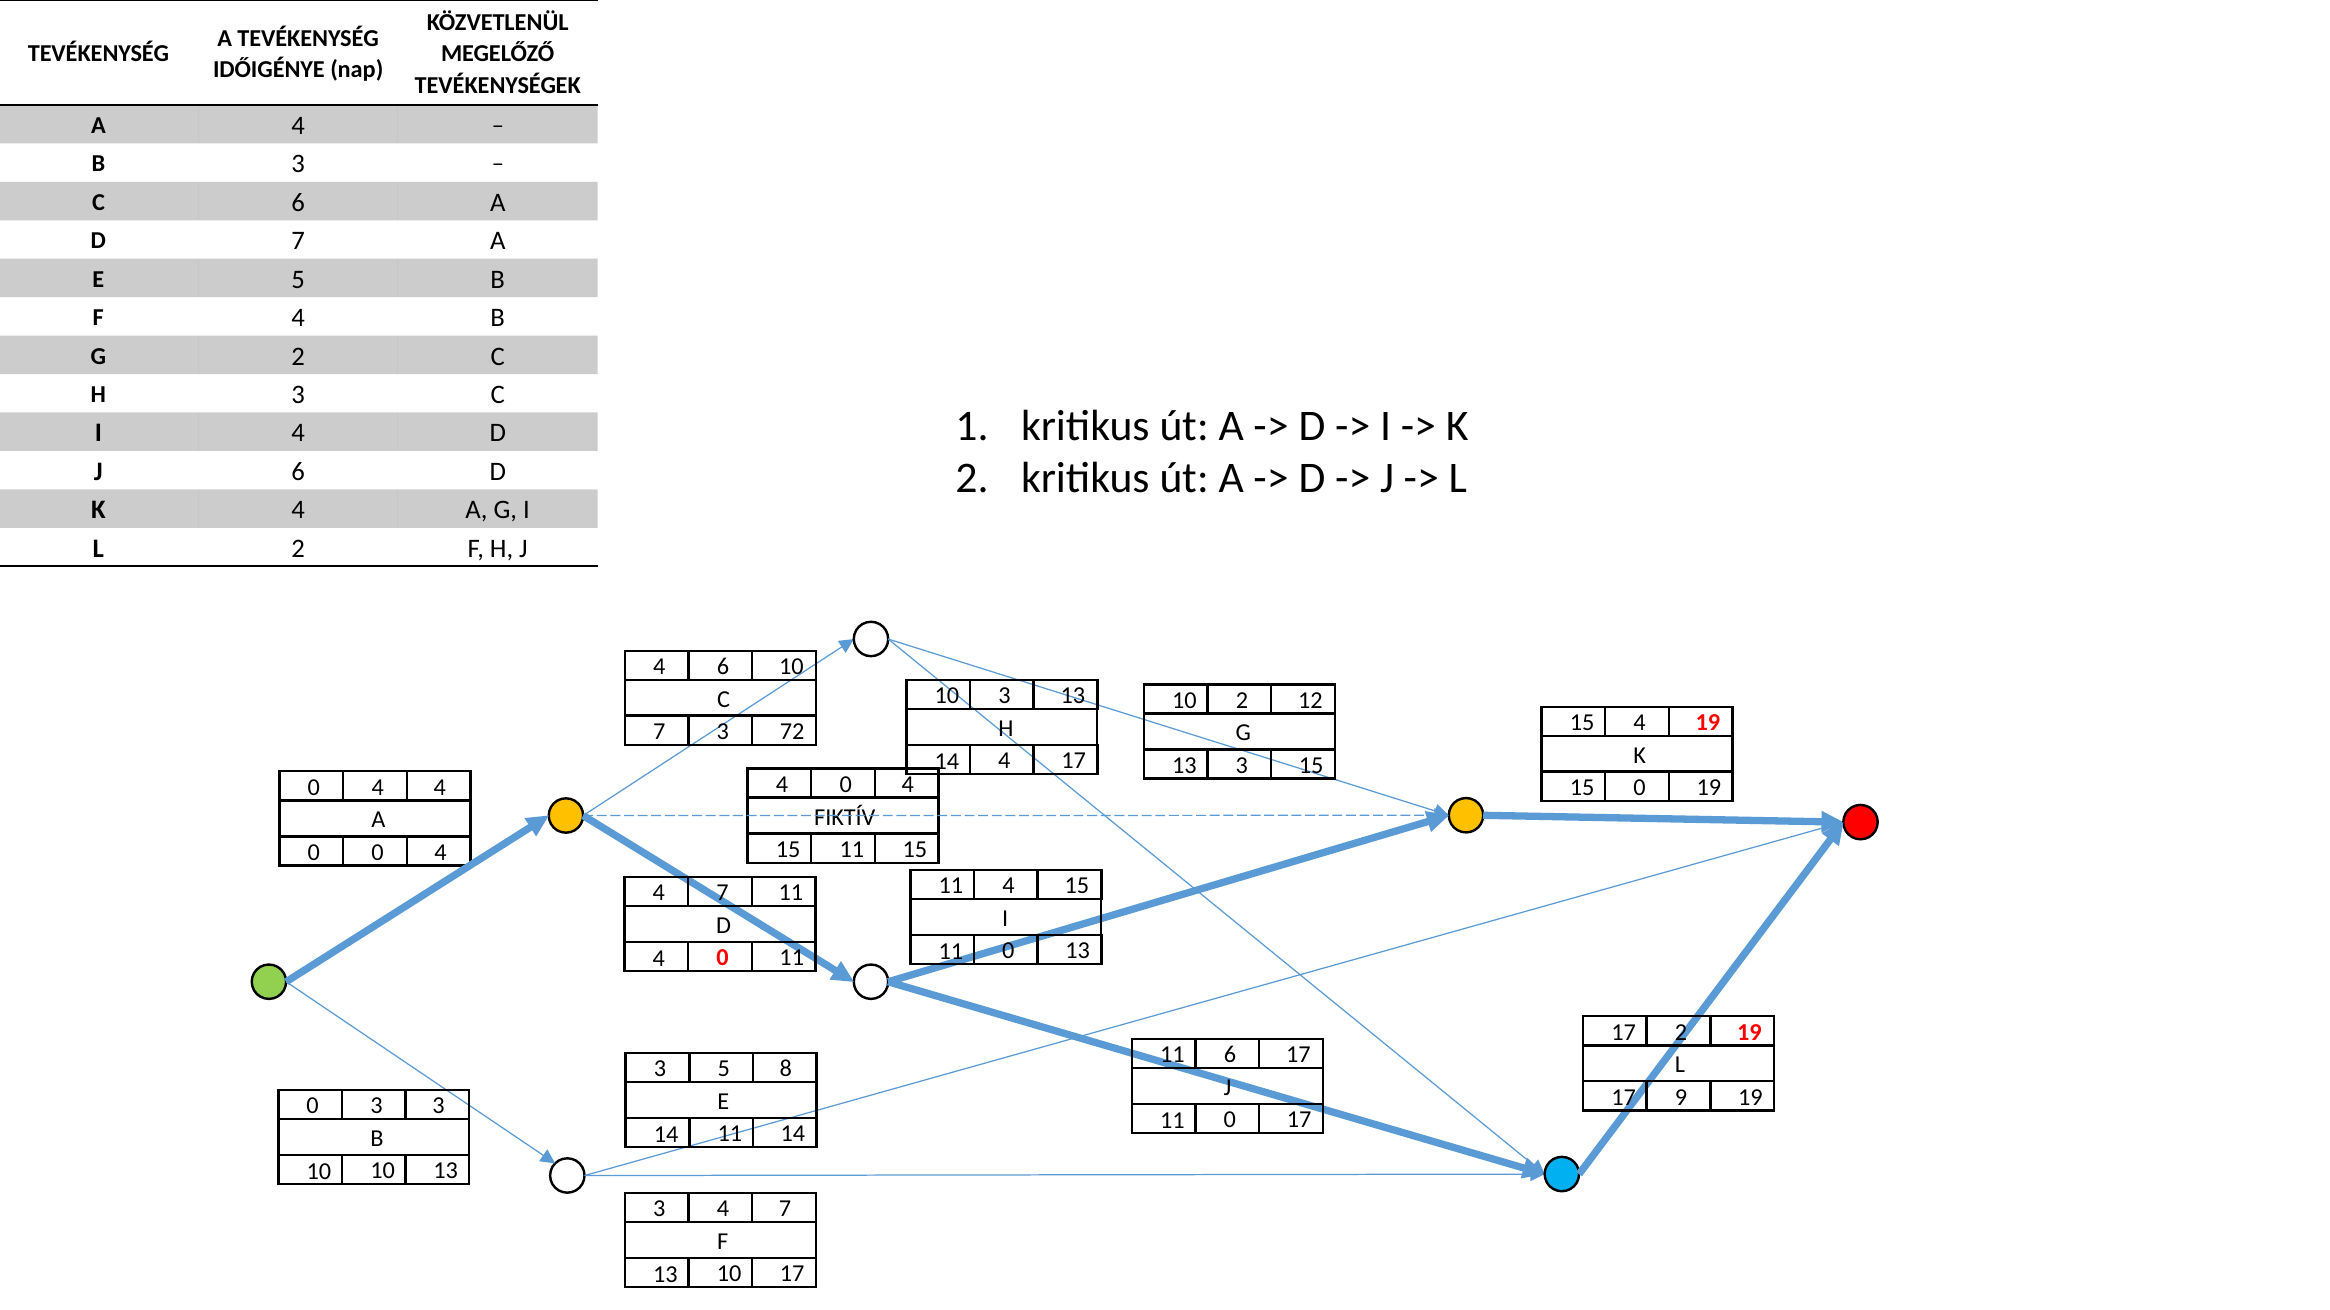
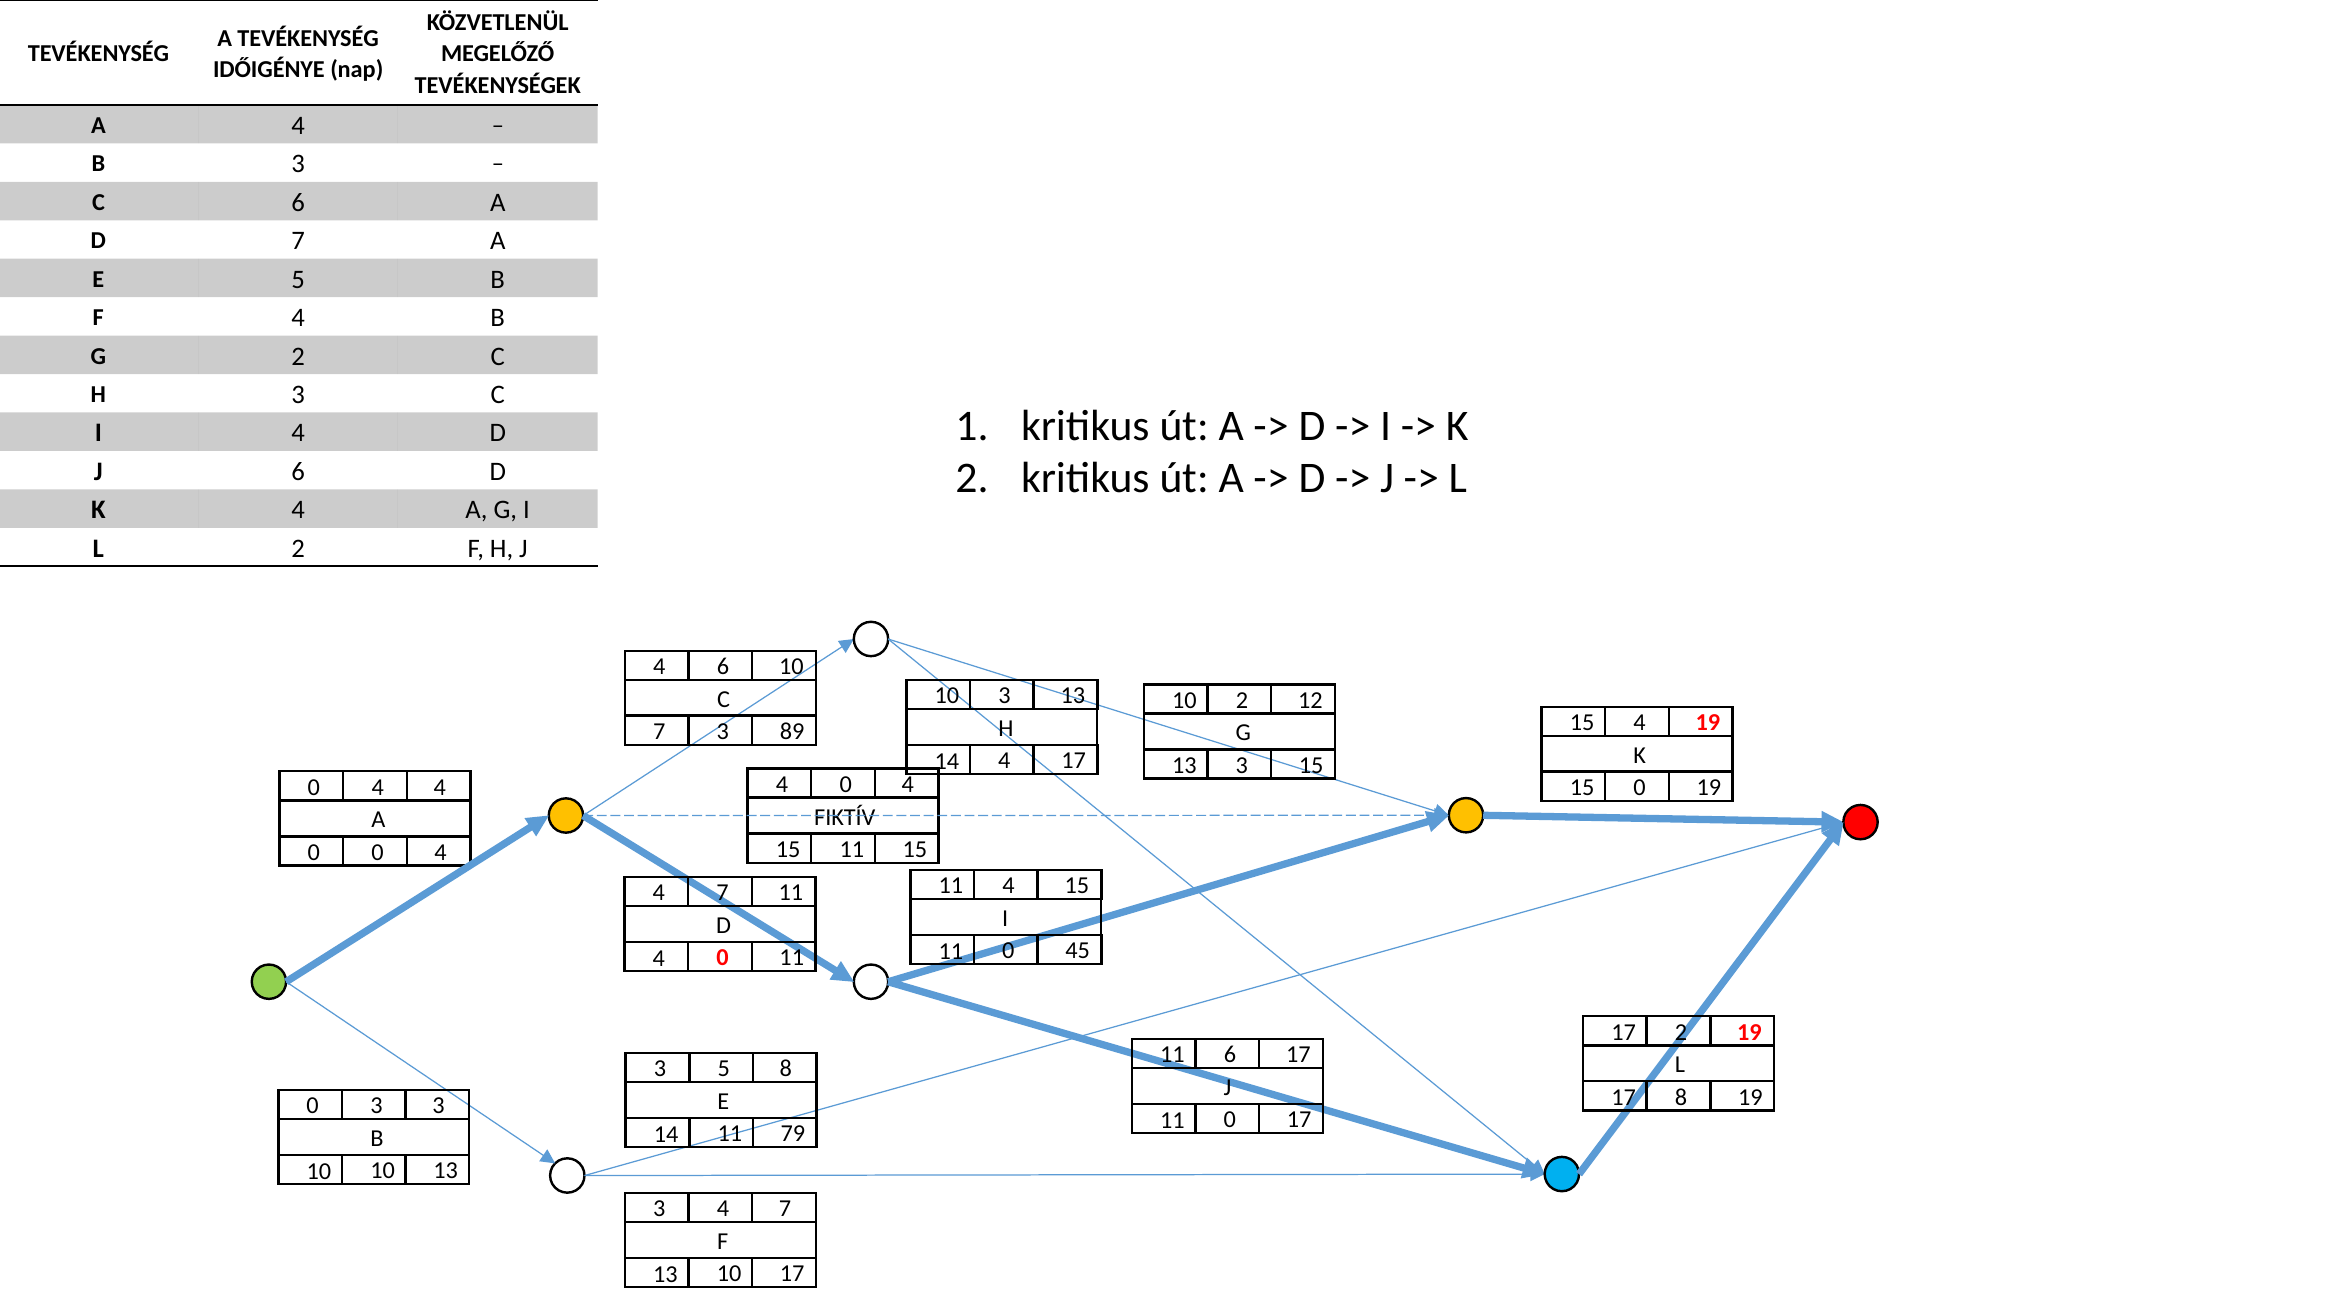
72: 72 -> 89 (792, 732)
0 13: 13 -> 45 (1078, 951)
17 9: 9 -> 8 (1681, 1098)
11 14: 14 -> 79 (793, 1134)
